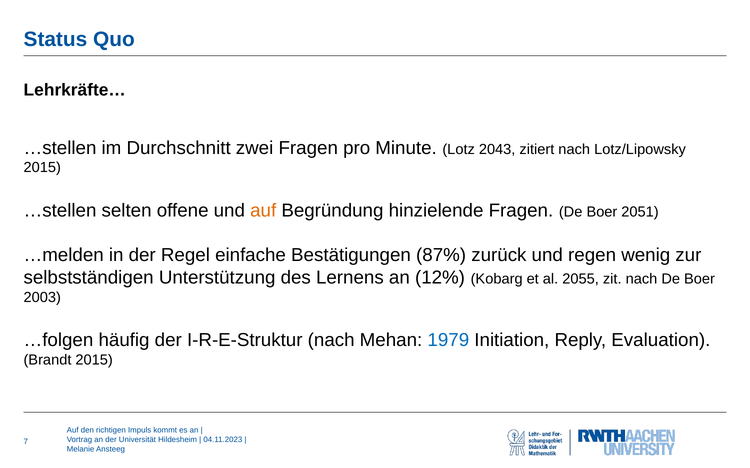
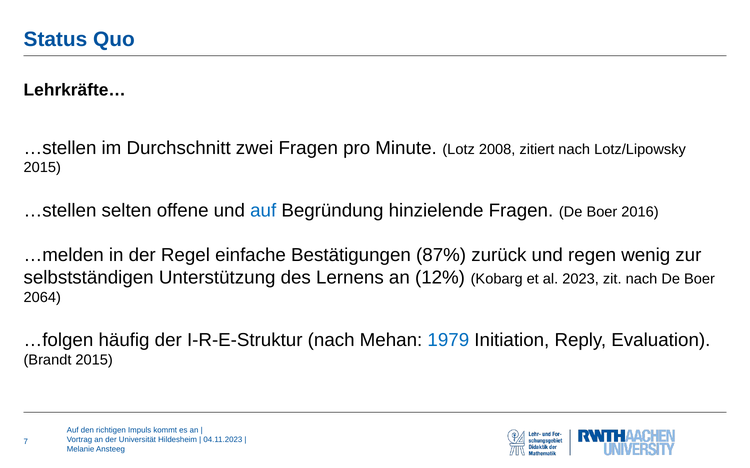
2043: 2043 -> 2008 (497, 150)
auf colour: orange -> blue (263, 211)
2051: 2051 -> 2016 (640, 212)
2055: 2055 -> 2023 (581, 280)
2003: 2003 -> 2064 (42, 298)
